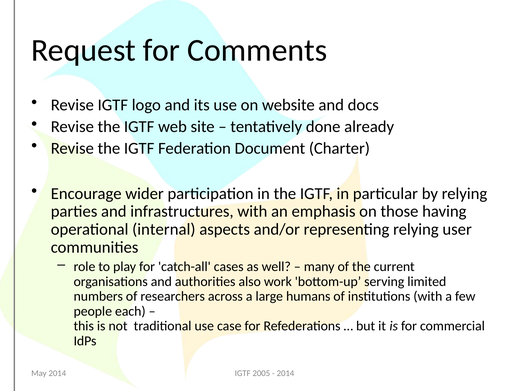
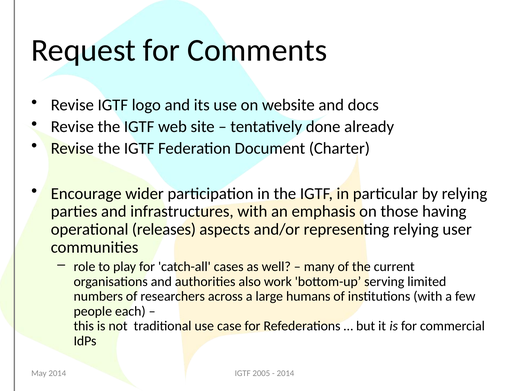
internal: internal -> releases (164, 229)
